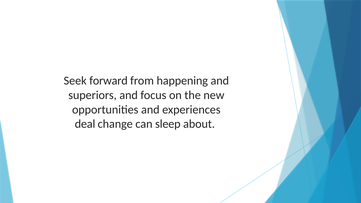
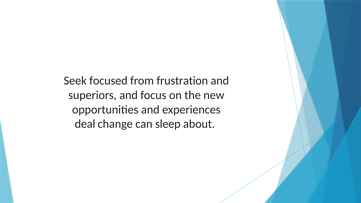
forward: forward -> focused (108, 81)
happening: happening -> frustration (182, 81)
